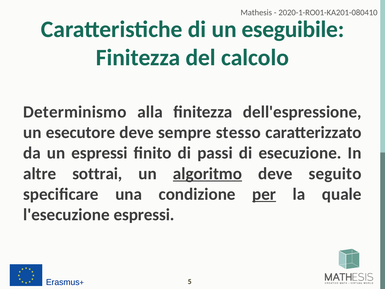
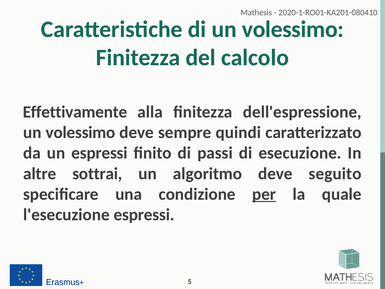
di un eseguibile: eseguibile -> volessimo (293, 29)
Determinismo: Determinismo -> Effettivamente (75, 112)
esecutore: esecutore -> volessimo (81, 132)
stesso: stesso -> quindi (238, 132)
algoritmo underline: present -> none (207, 173)
